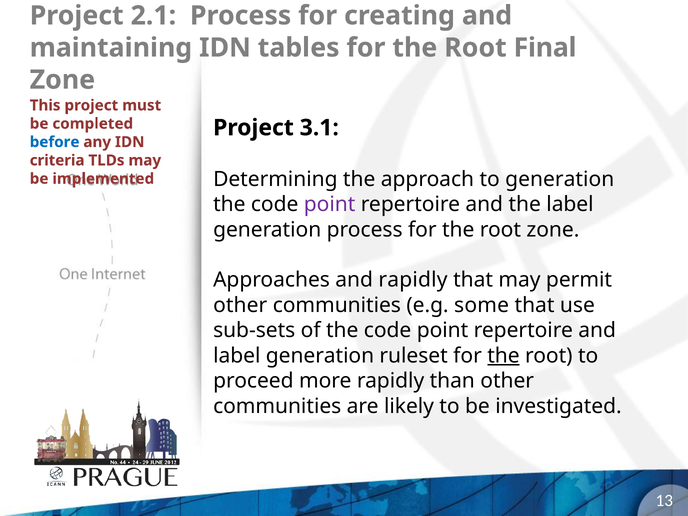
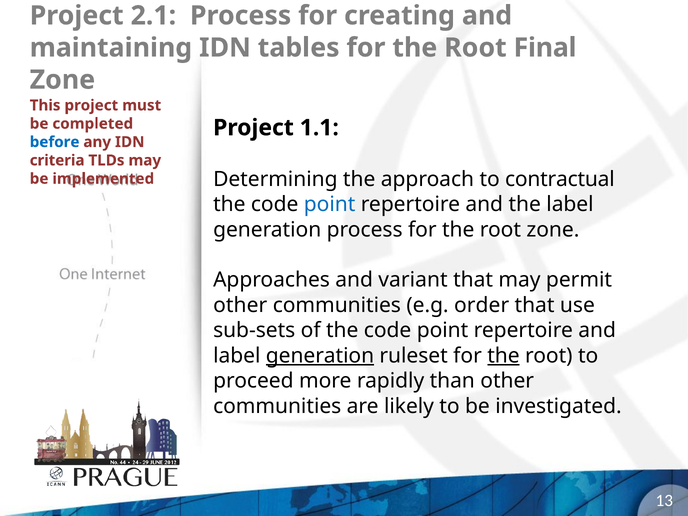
3.1: 3.1 -> 1.1 (319, 128)
to generation: generation -> contractual (560, 179)
point colour: purple -> blue (330, 204)
and rapidly: rapidly -> variant (413, 280)
some: some -> order (482, 305)
generation underline: none -> present (320, 356)
